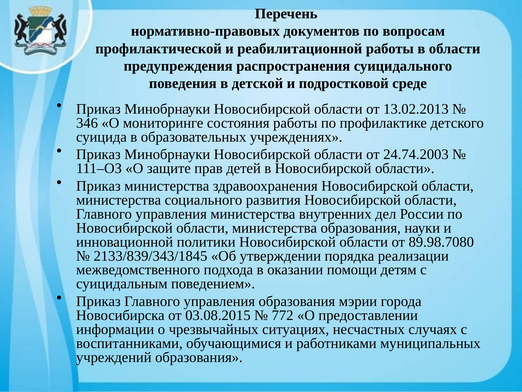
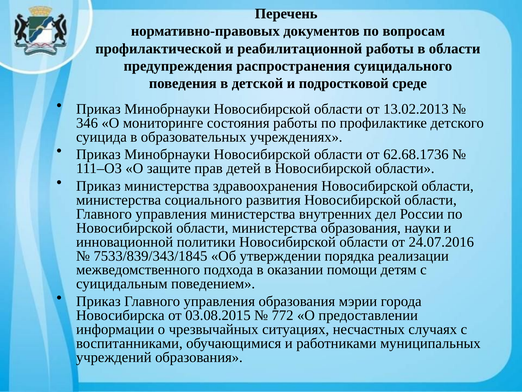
24.74.2003: 24.74.2003 -> 62.68.1736 (416, 154)
89.98.7080: 89.98.7080 -> 24.07.2016 (441, 242)
2133/839/343/1845: 2133/839/343/1845 -> 7533/839/343/1845 (150, 256)
